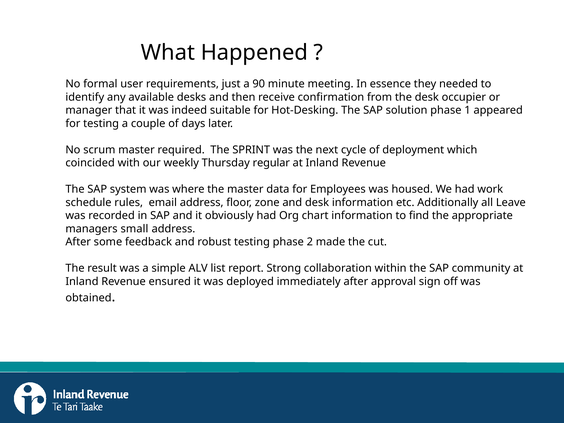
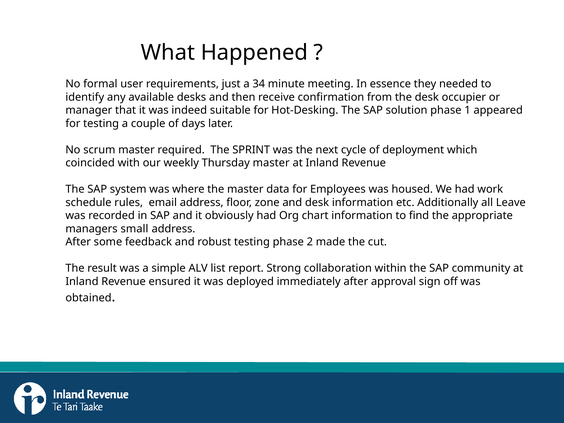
90: 90 -> 34 (259, 84)
Thursday regular: regular -> master (271, 163)
